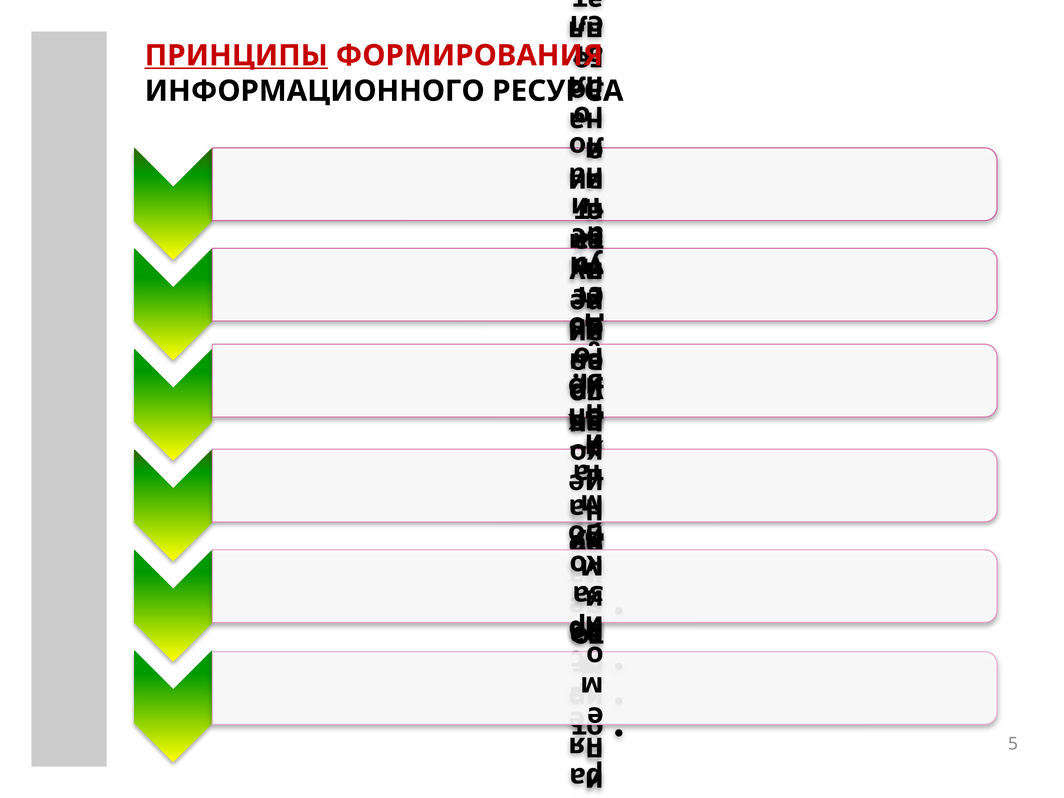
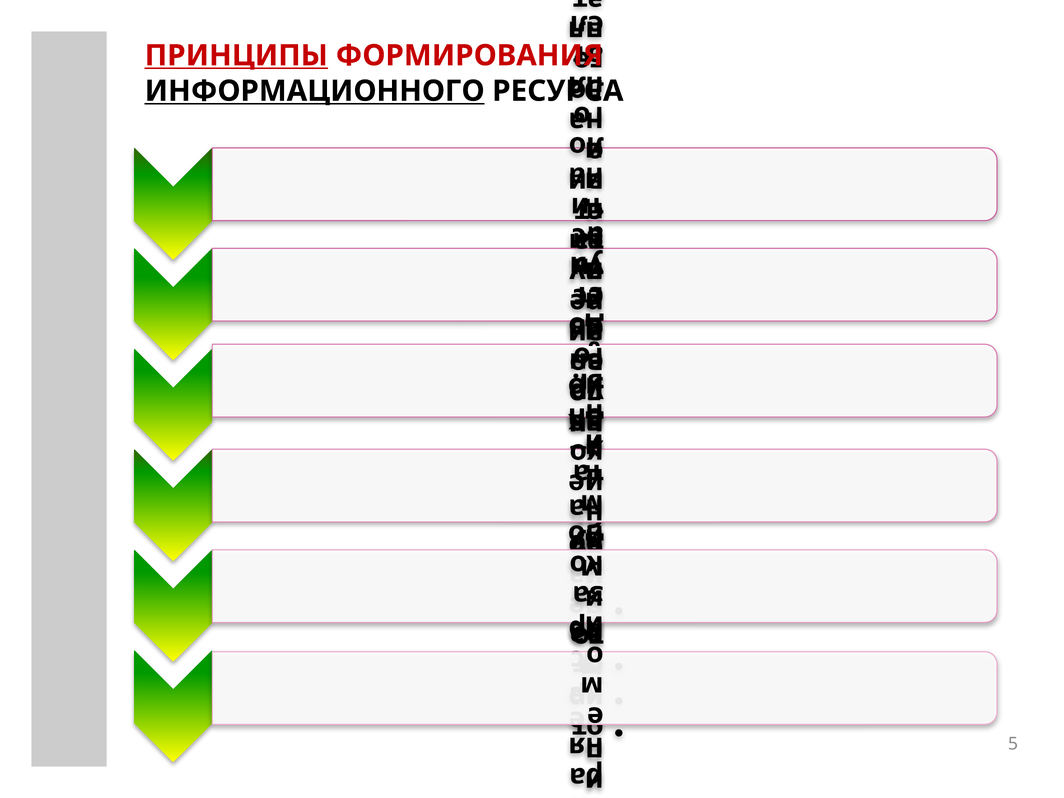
ИНФОРМАЦИОННОГО underline: none -> present (315, 91)
